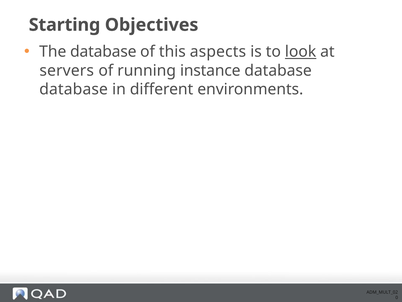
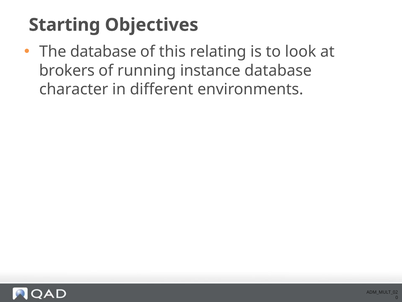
aspects: aspects -> relating (218, 52)
look underline: present -> none (301, 52)
servers: servers -> brokers (67, 70)
database: database -> character (74, 89)
